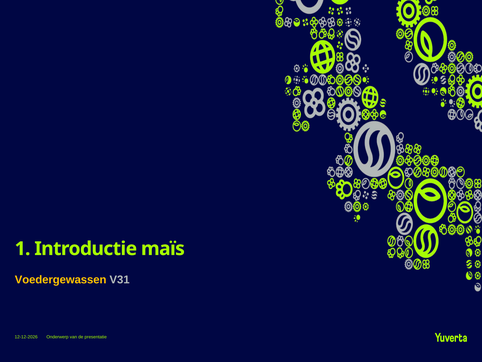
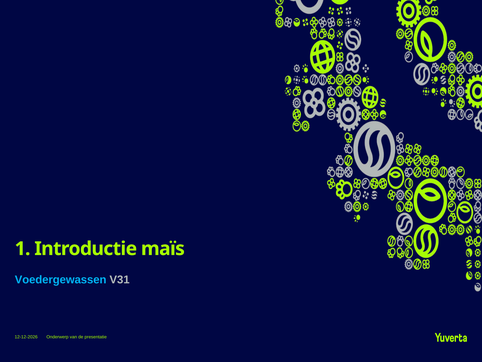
Voedergewassen colour: yellow -> light blue (61, 279)
